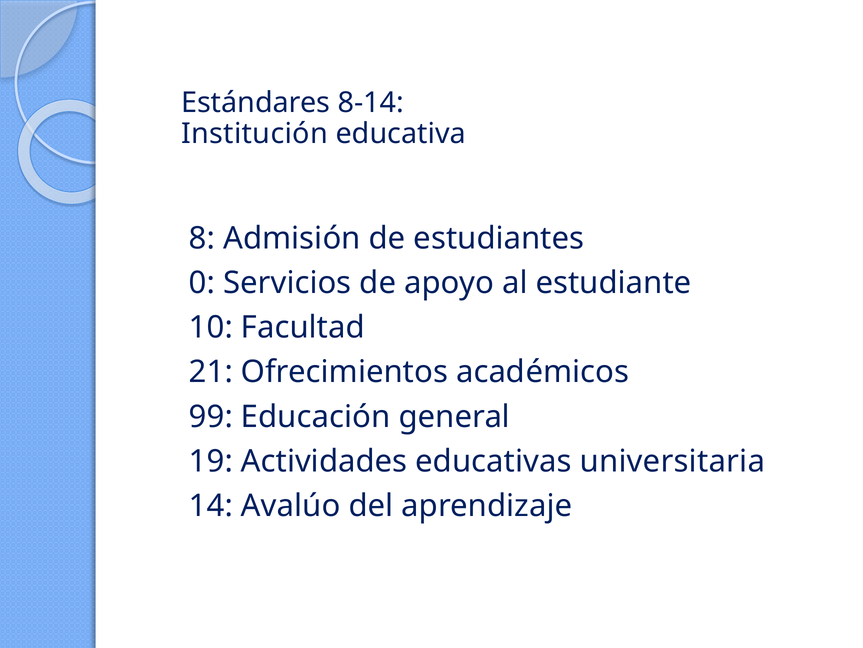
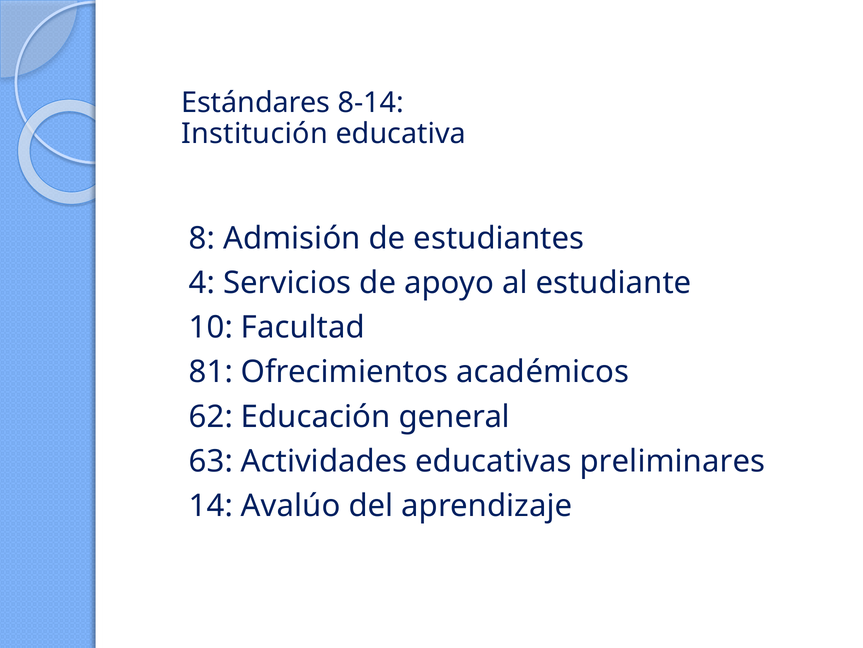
0: 0 -> 4 (202, 283)
21: 21 -> 81 (211, 372)
99: 99 -> 62 (211, 416)
19: 19 -> 63 (211, 461)
universitaria: universitaria -> preliminares (672, 461)
